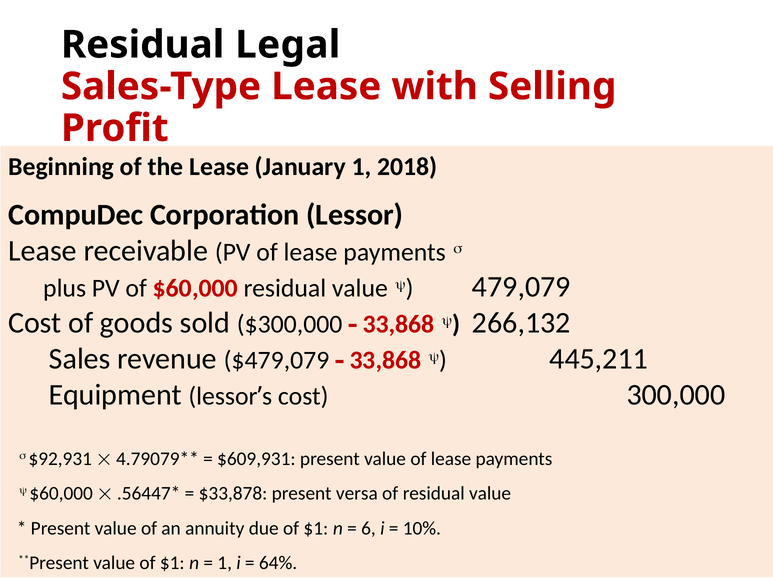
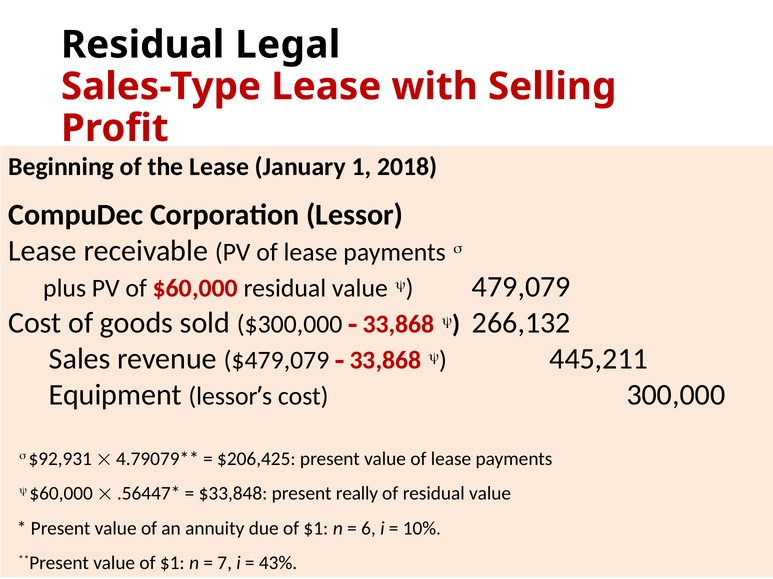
$609,931: $609,931 -> $206,425 (256, 459)
$33,878: $33,878 -> $33,848 (233, 494)
versa: versa -> really (357, 494)
1: 1 -> 7 (225, 564)
64%: 64% -> 43% (278, 564)
